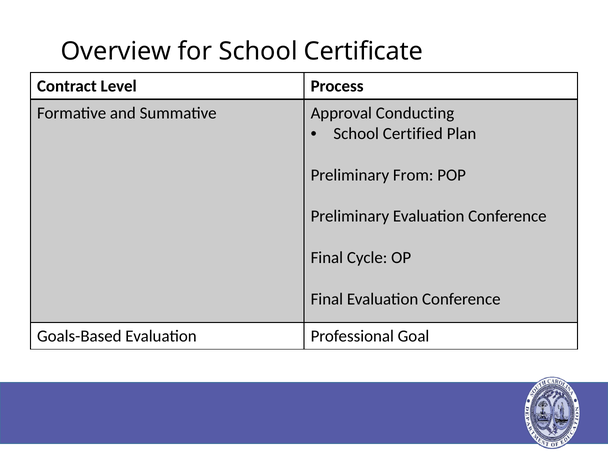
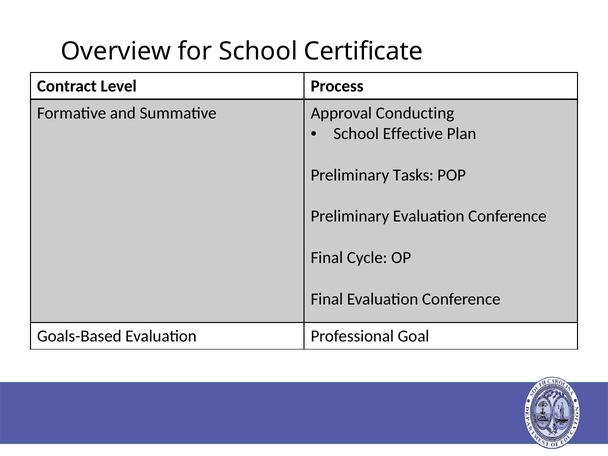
Certified: Certified -> Effective (413, 134)
From: From -> Tasks (413, 175)
